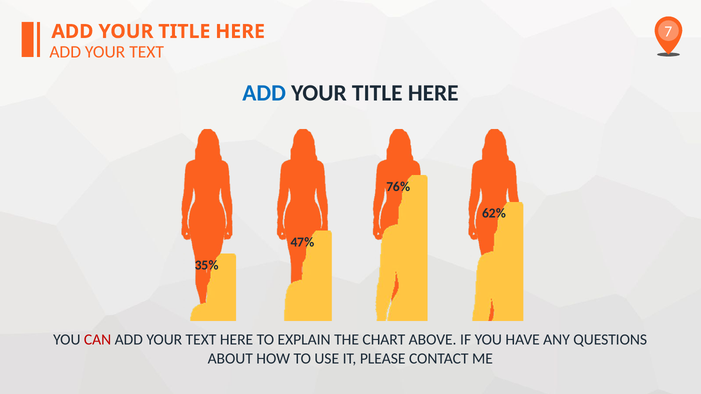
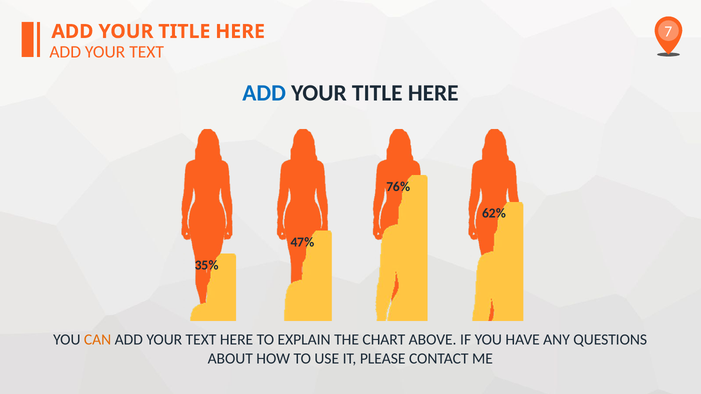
CAN colour: red -> orange (98, 340)
